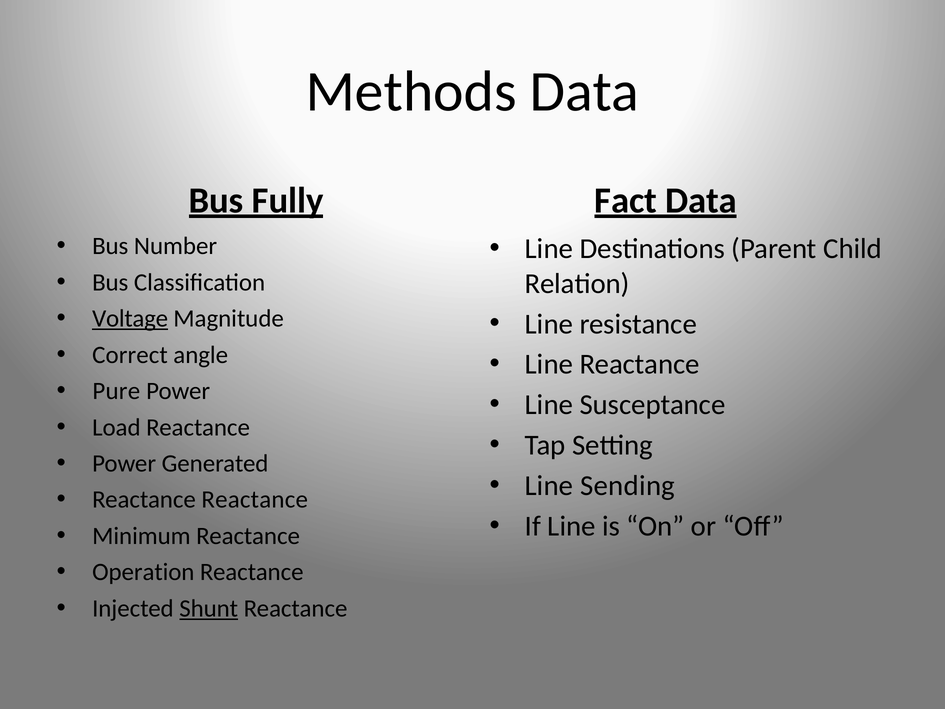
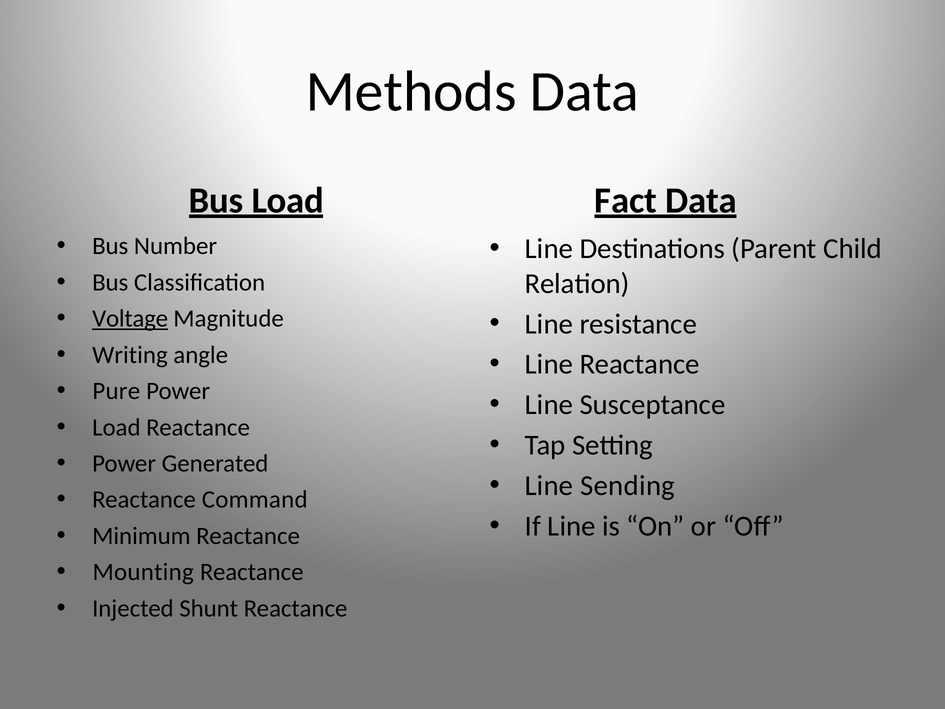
Bus Fully: Fully -> Load (288, 200)
Correct: Correct -> Writing (130, 355)
Reactance Reactance: Reactance -> Command (255, 500)
Operation: Operation -> Mounting (143, 572)
Shunt underline: present -> none (209, 608)
